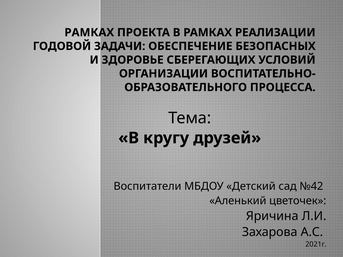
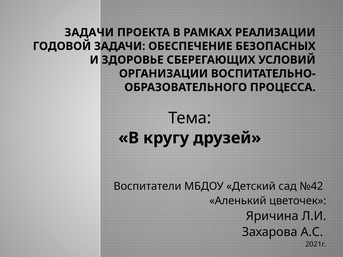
РАМКАХ: РАМКАХ -> ЗАДАЧИ (89, 33)
